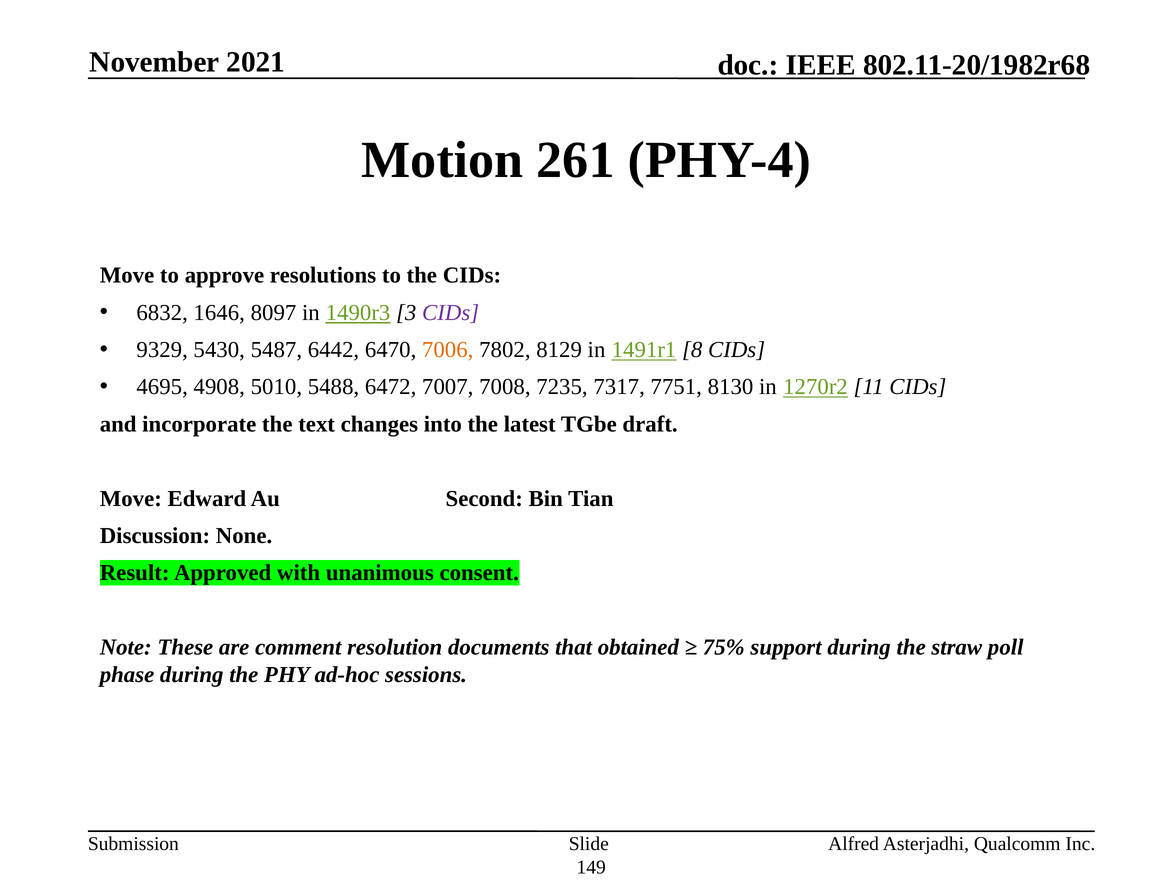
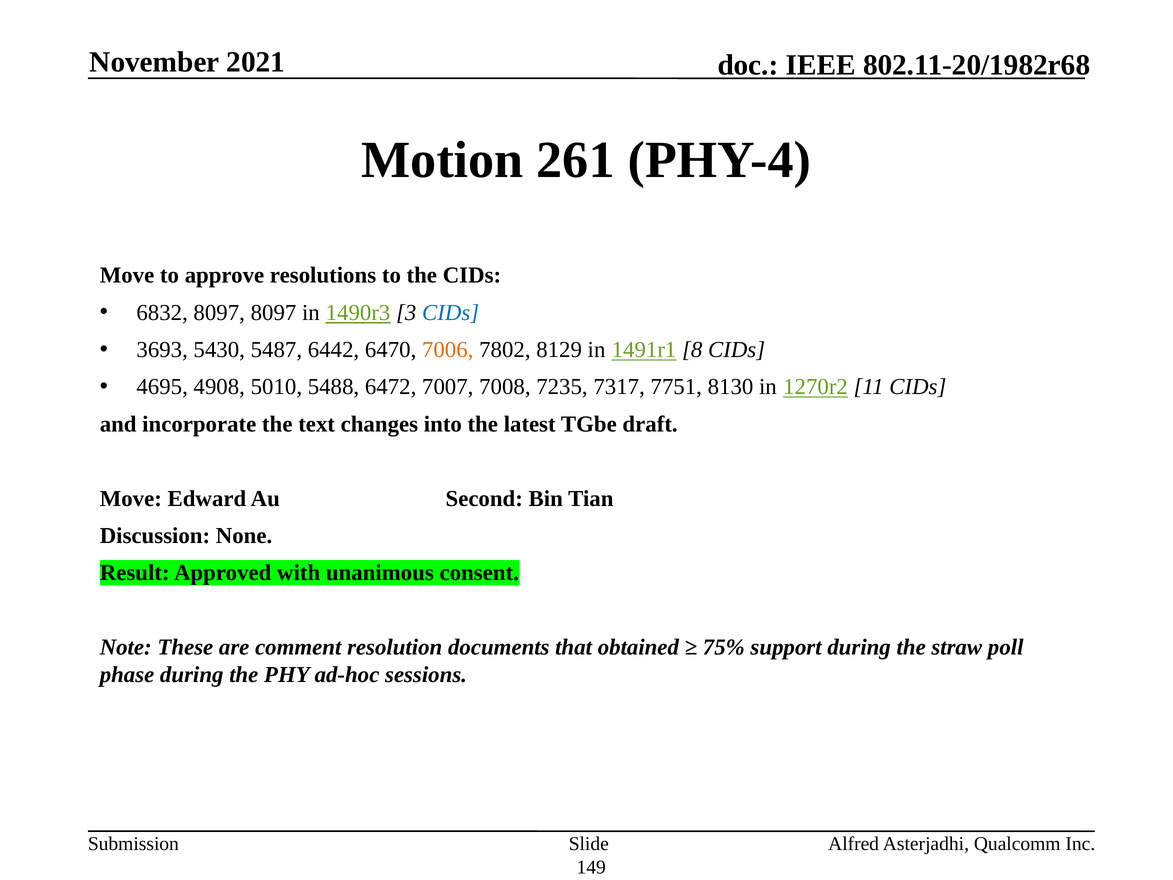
6832 1646: 1646 -> 8097 (219, 313)
CIDs colour: purple -> blue (451, 313)
9329: 9329 -> 3693 (162, 350)
